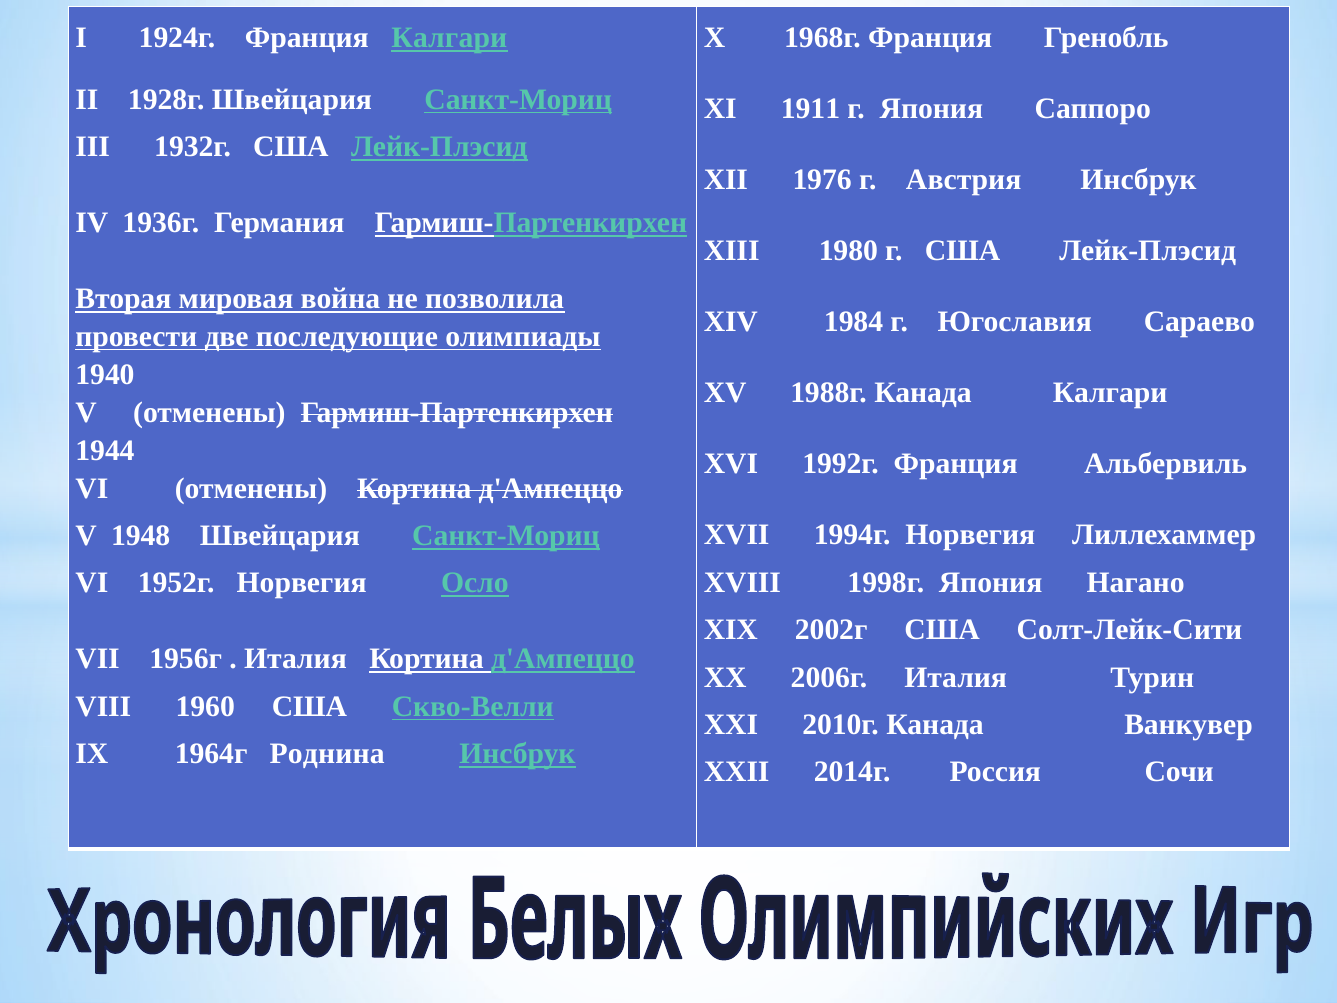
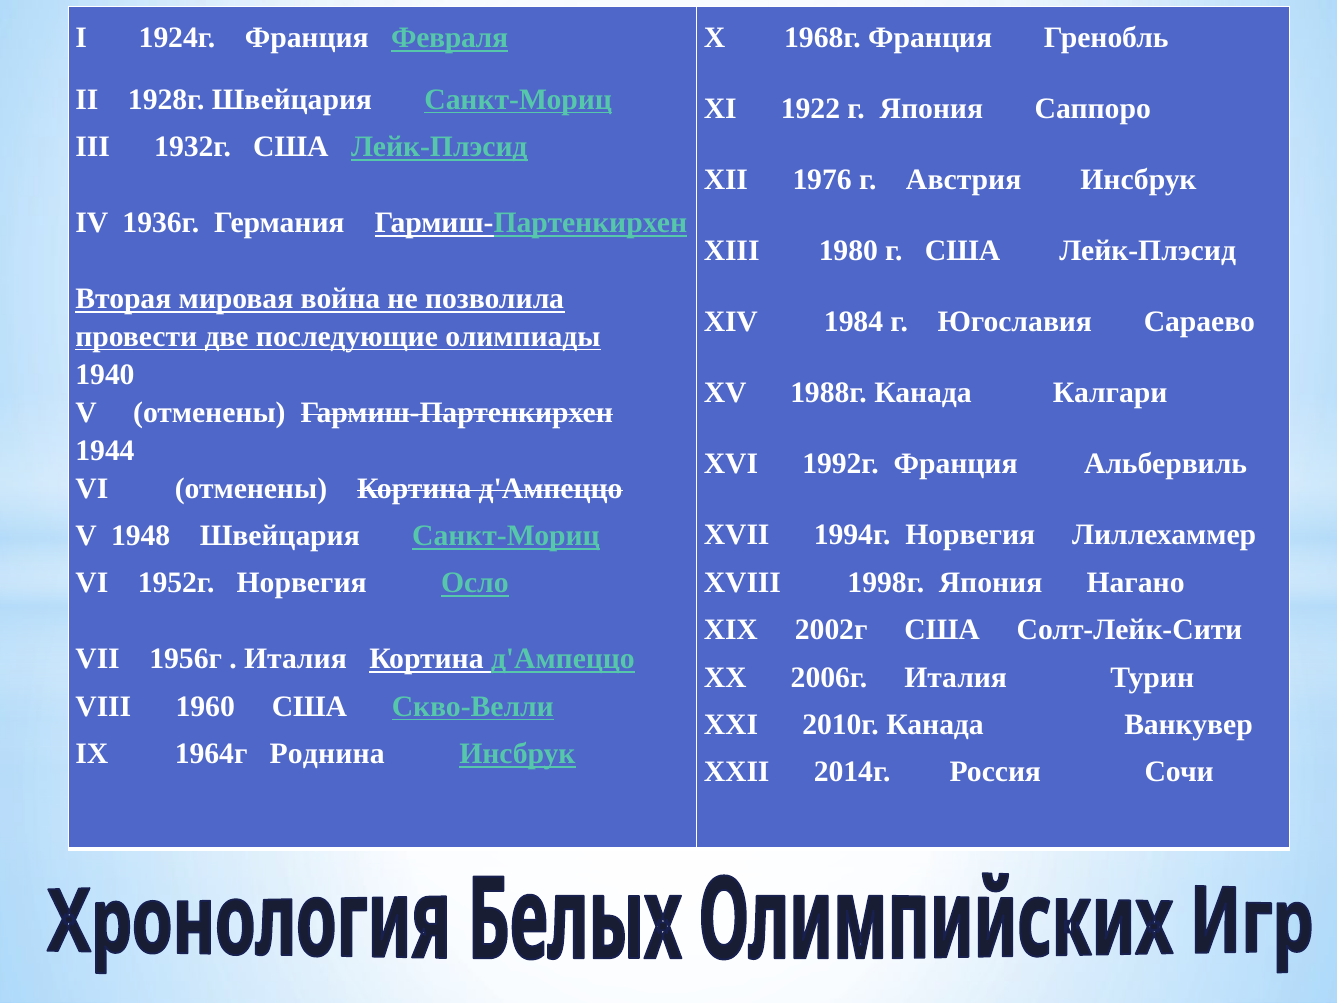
Франция Калгари: Калгари -> Февраля (450, 38)
1911: 1911 -> 1922 (811, 109)
